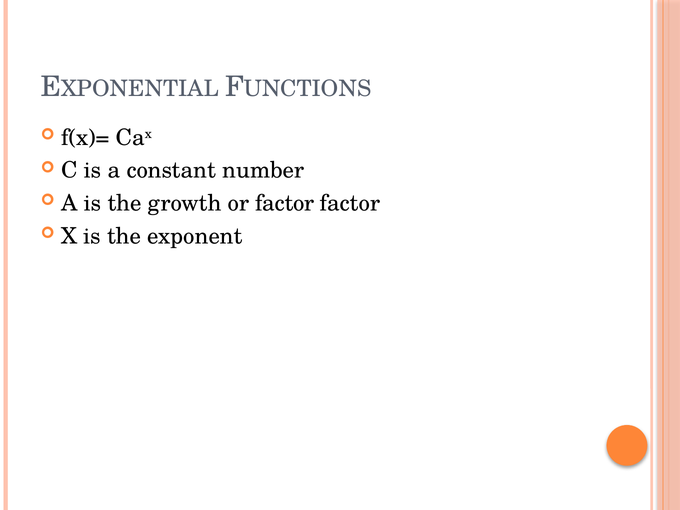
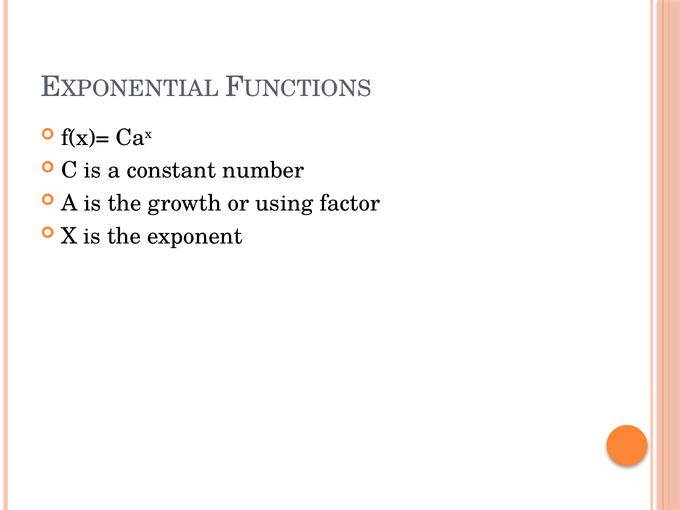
or factor: factor -> using (285, 203)
